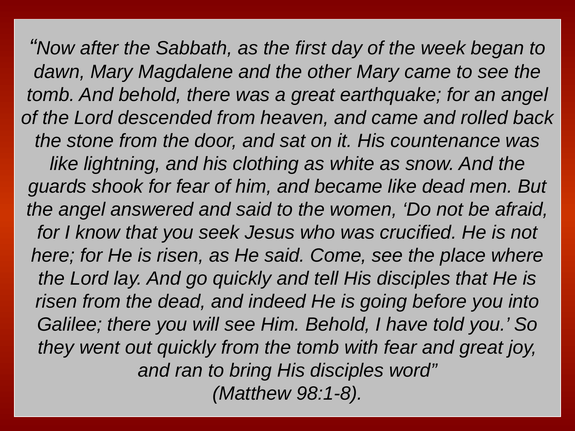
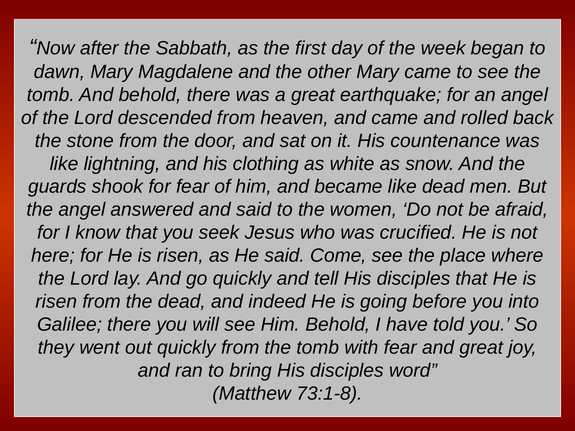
98:1-8: 98:1-8 -> 73:1-8 (329, 394)
